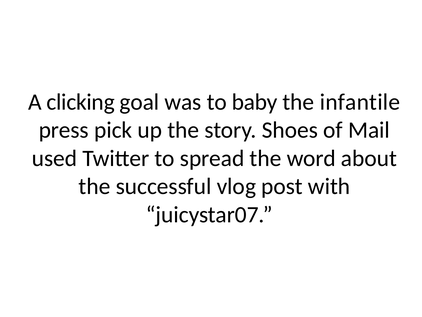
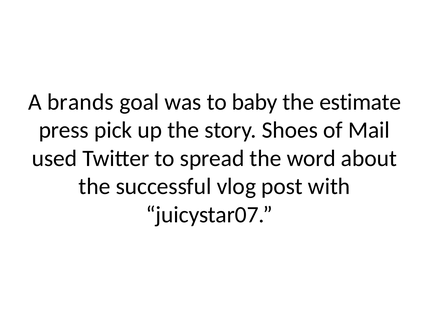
clicking: clicking -> brands (80, 102)
infantile: infantile -> estimate (360, 102)
